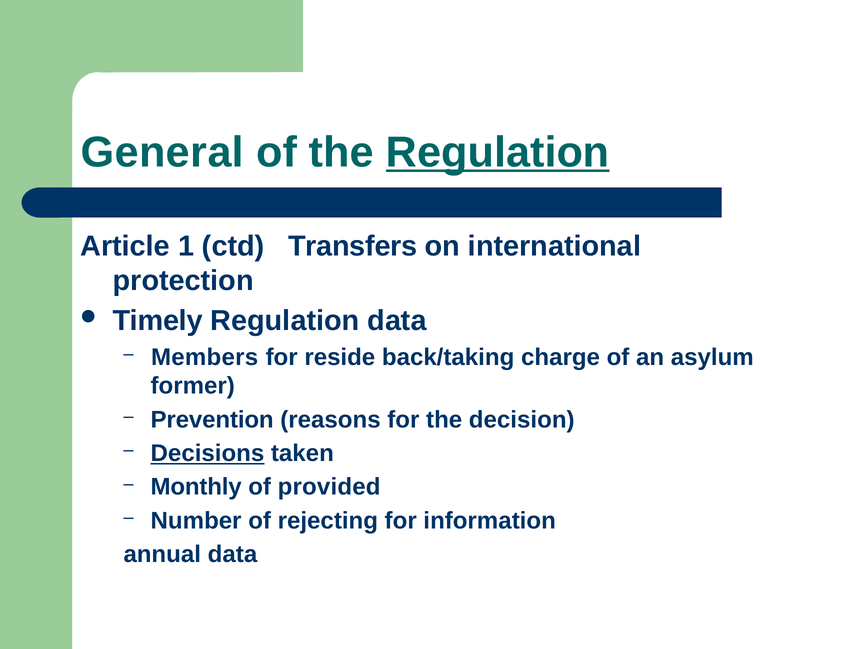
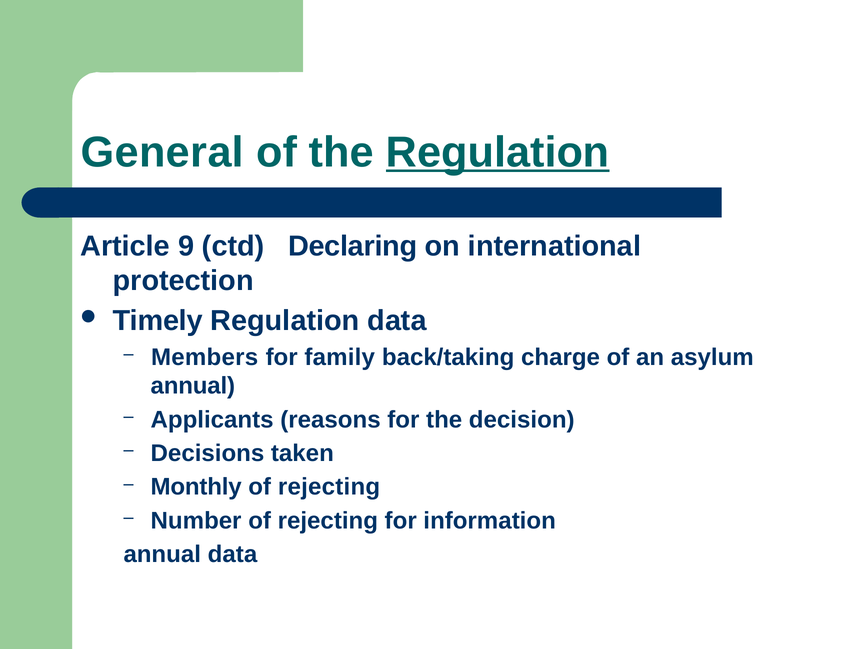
1: 1 -> 9 (186, 246)
Transfers: Transfers -> Declaring (353, 246)
reside: reside -> family (340, 357)
former: former -> annual (193, 386)
Prevention: Prevention -> Applicants (212, 420)
Decisions underline: present -> none (207, 454)
provided: provided -> rejecting (329, 487)
